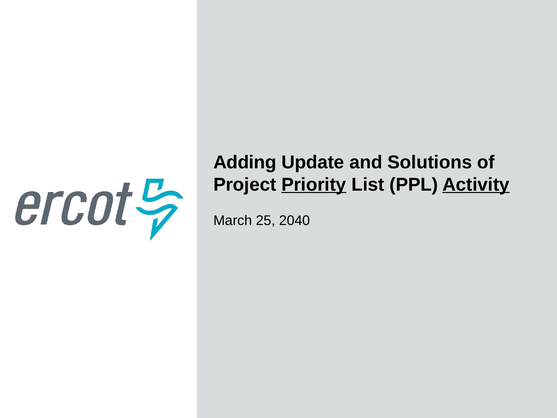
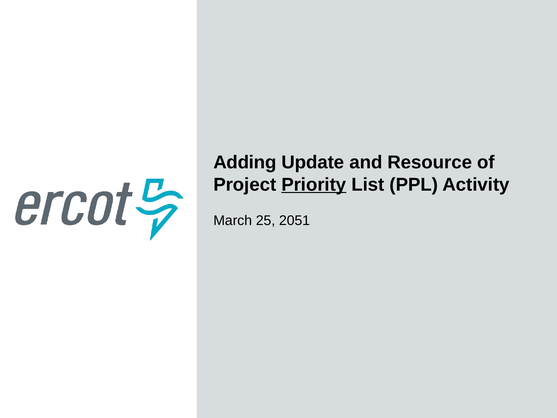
Solutions: Solutions -> Resource (430, 162)
Activity underline: present -> none (476, 184)
2040: 2040 -> 2051 (295, 220)
